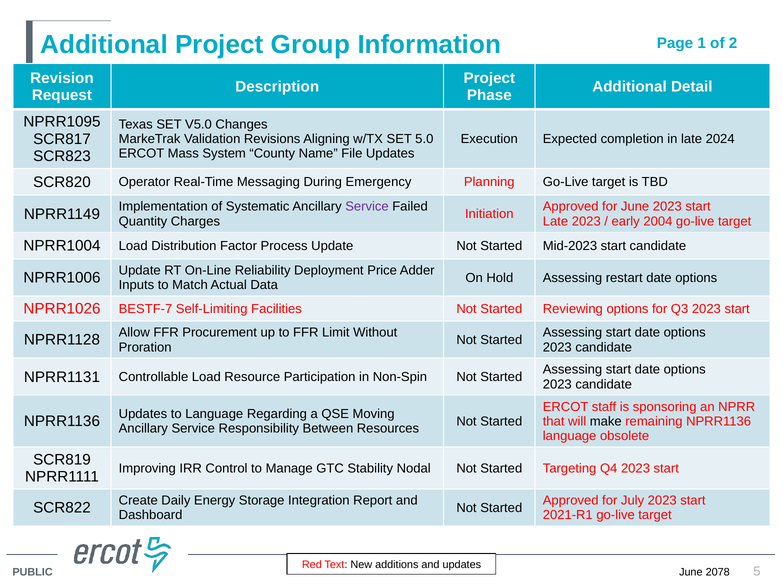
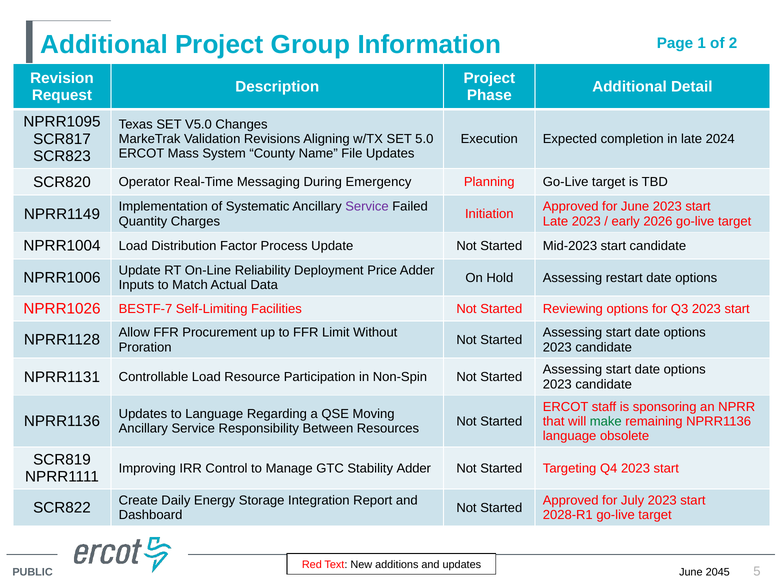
2004: 2004 -> 2026 (658, 221)
make colour: black -> green (606, 422)
Stability Nodal: Nodal -> Adder (414, 468)
2021-R1: 2021-R1 -> 2028-R1 (568, 515)
2078: 2078 -> 2045 (718, 572)
